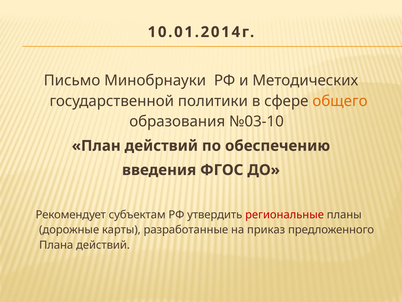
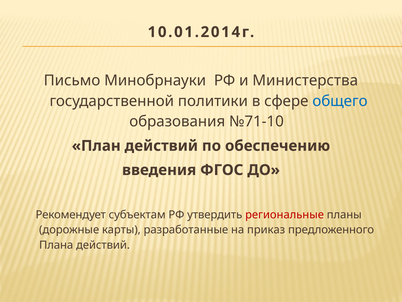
Методических: Методических -> Министерства (305, 80)
общего colour: orange -> blue (340, 101)
№03-10: №03-10 -> №71-10 (256, 121)
